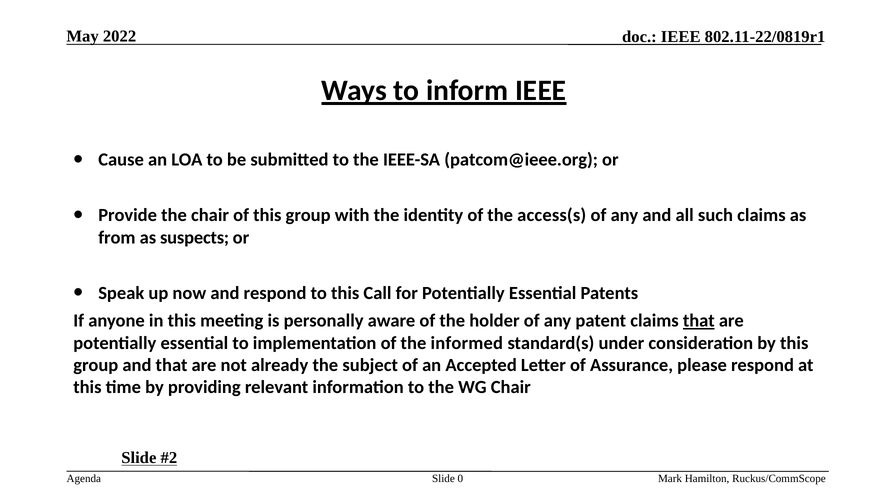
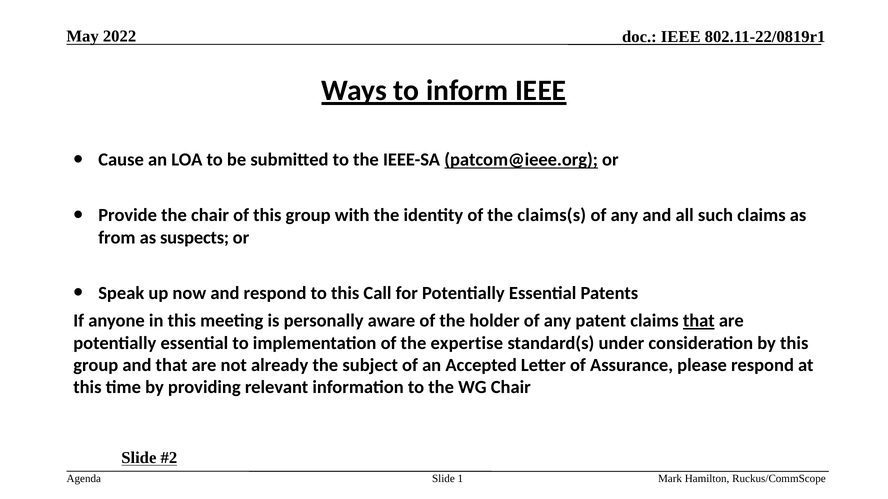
patcom@ieee.org underline: none -> present (521, 160)
access(s: access(s -> claims(s (552, 216)
informed: informed -> expertise (467, 343)
0: 0 -> 1 (460, 479)
